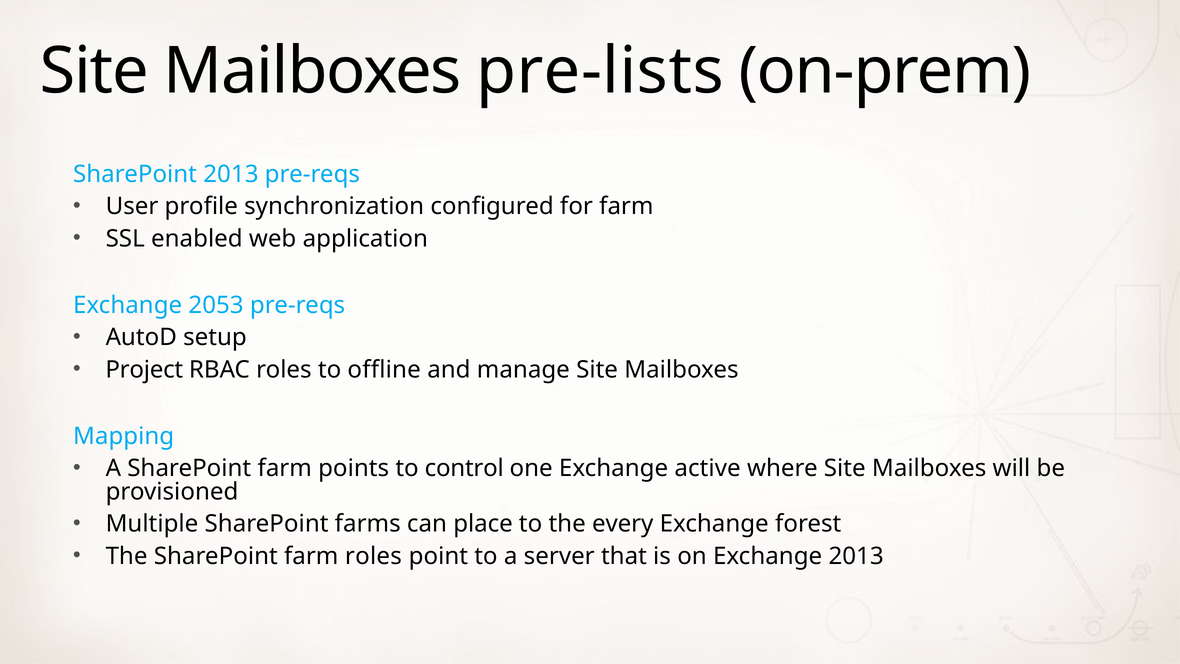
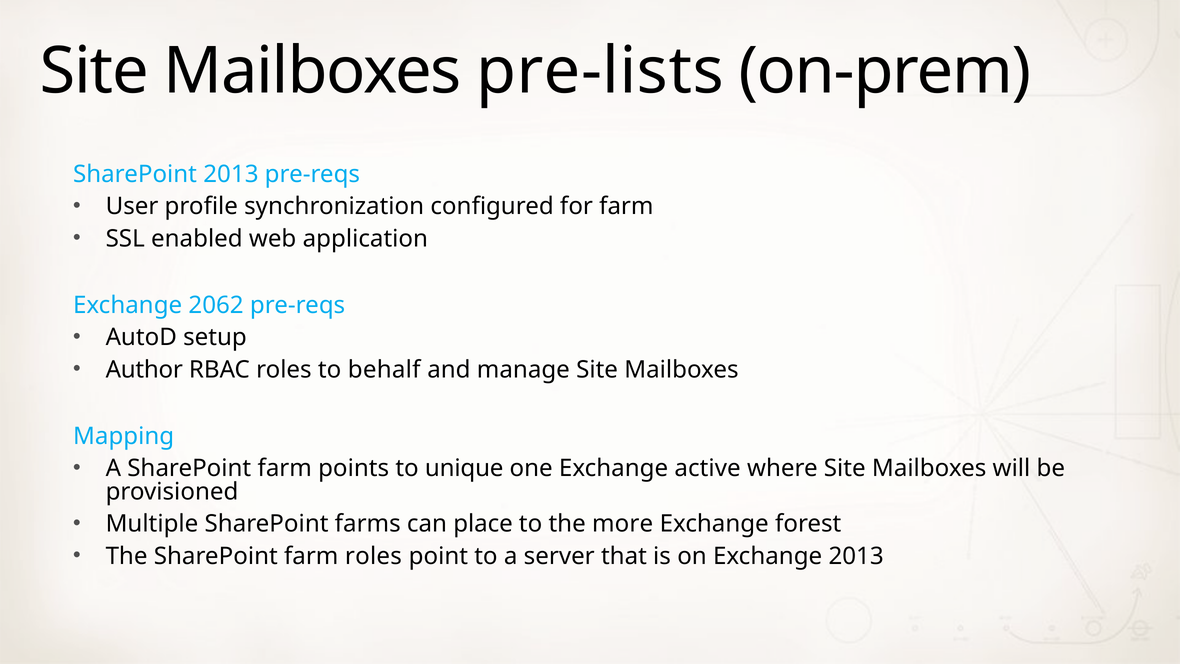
2053: 2053 -> 2062 (216, 305)
Project: Project -> Author (144, 369)
offline: offline -> behalf (384, 369)
control: control -> unique (464, 468)
every: every -> more (623, 524)
